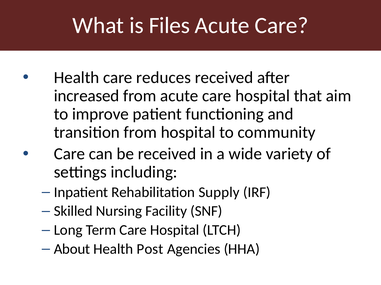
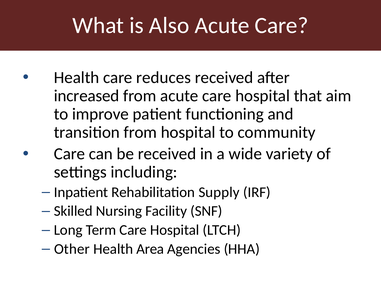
Files: Files -> Also (169, 25)
About: About -> Other (72, 250)
Post: Post -> Area (150, 250)
